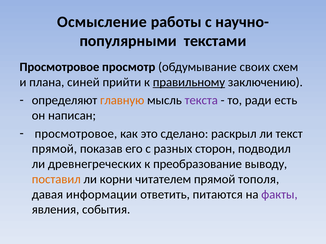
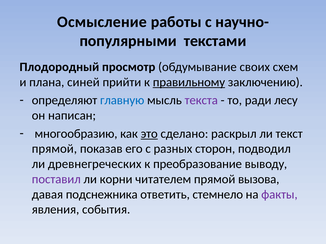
Просмотровое: Просмотровое -> Плодородный (59, 67)
главную colour: orange -> blue (122, 101)
есть: есть -> лесу (286, 101)
просмотровое: просмотровое -> многообразию (76, 134)
это underline: none -> present (149, 134)
поставил colour: orange -> purple (56, 180)
тополя: тополя -> вызова (259, 180)
информации: информации -> подснежника (102, 195)
питаются: питаются -> стемнело (218, 195)
